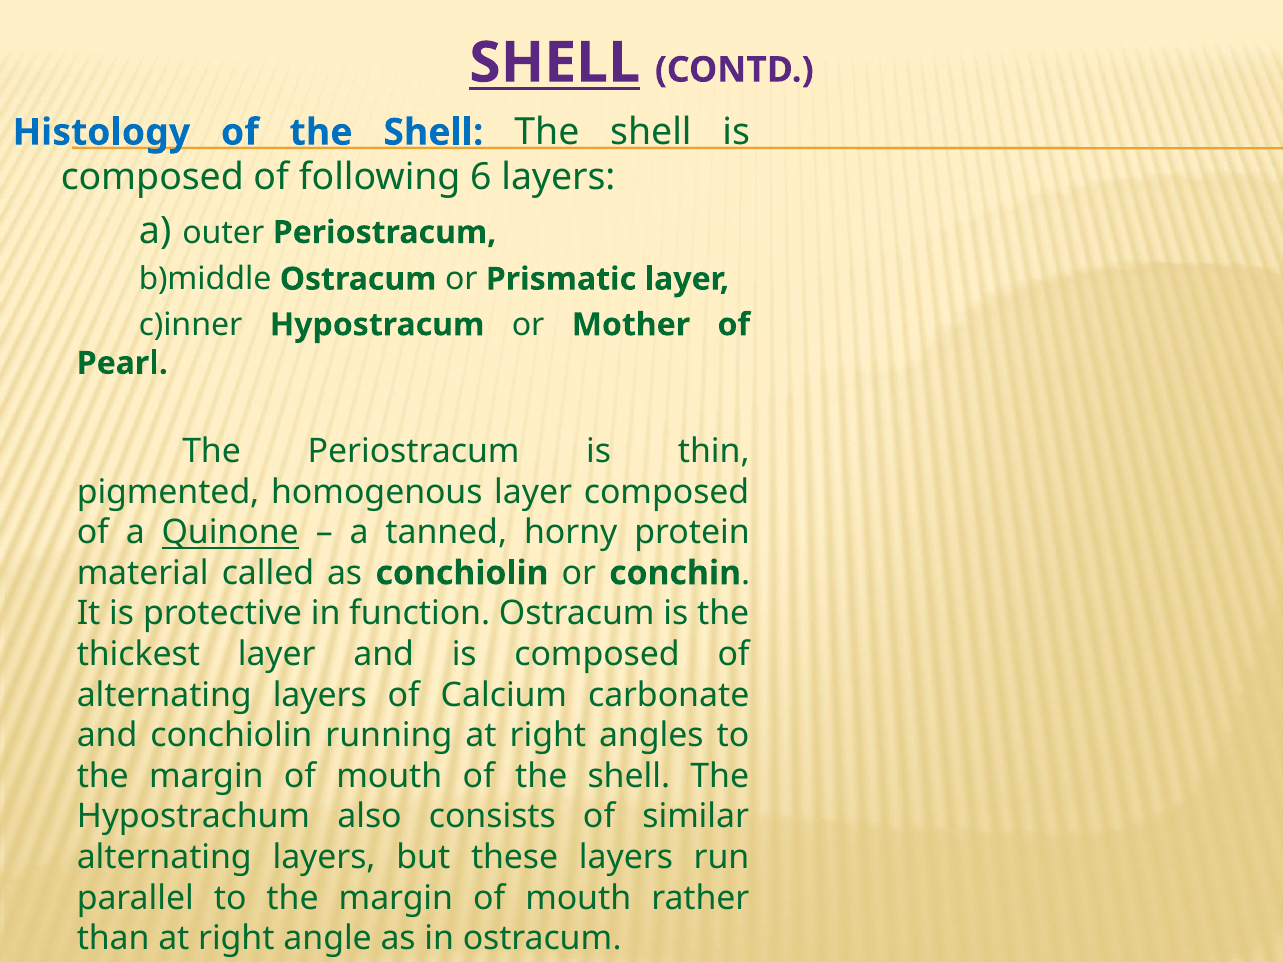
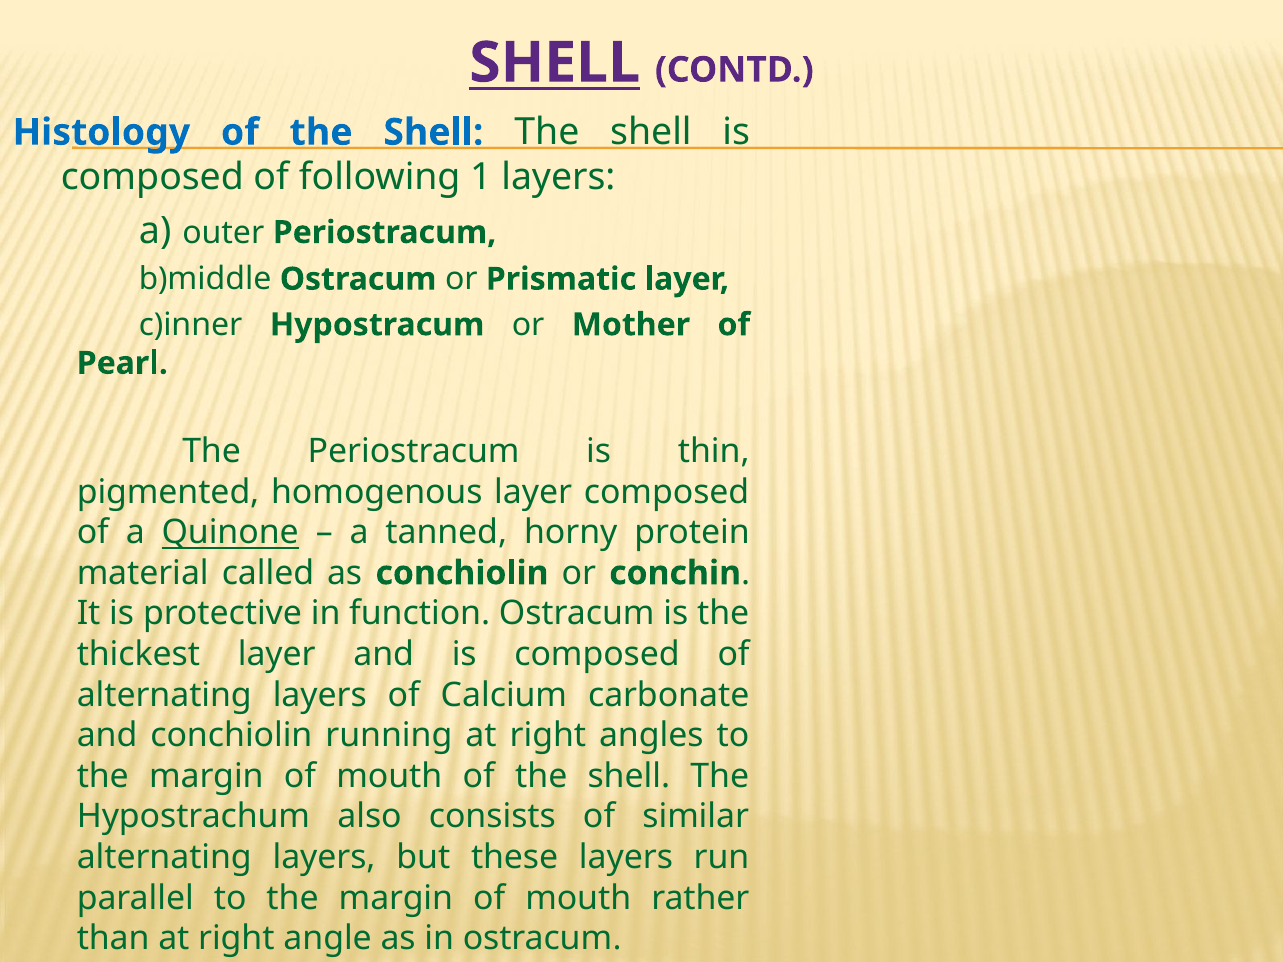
6: 6 -> 1 (481, 177)
